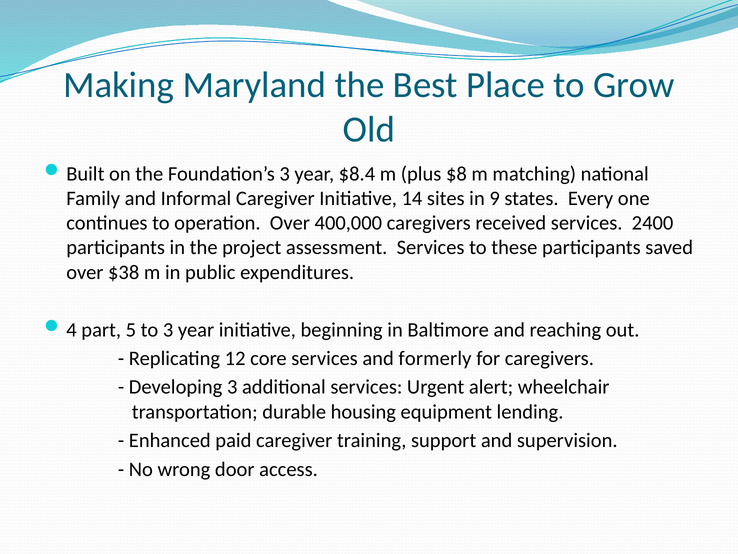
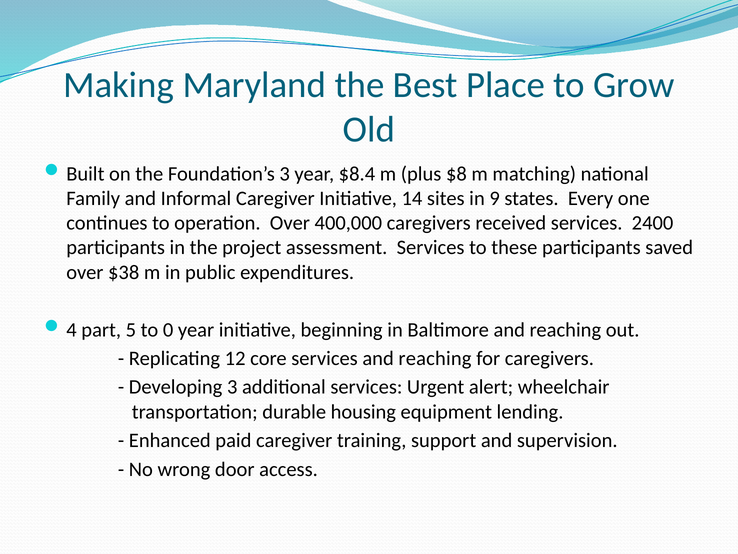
to 3: 3 -> 0 (168, 329)
services and formerly: formerly -> reaching (435, 358)
